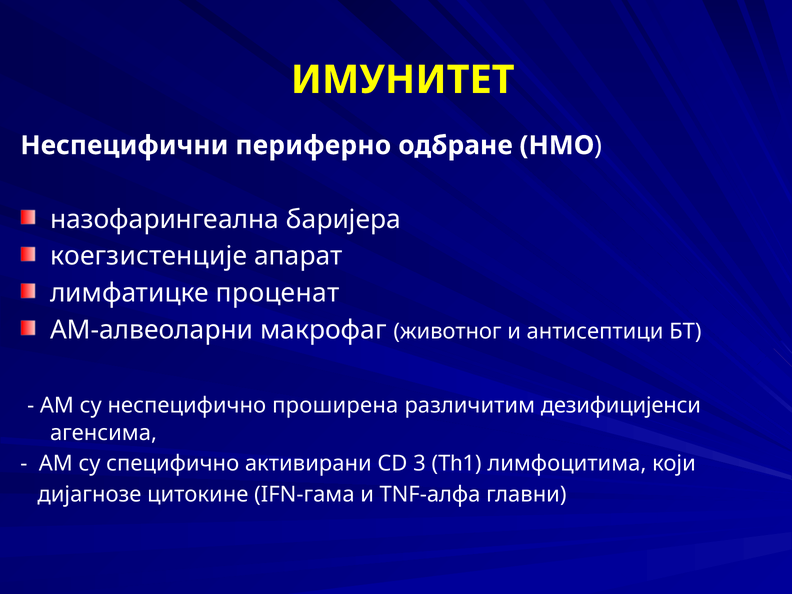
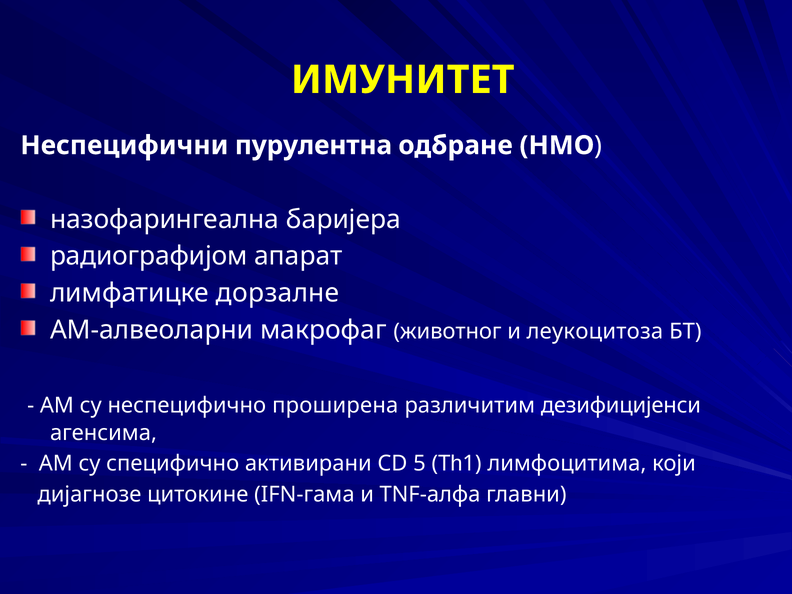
периферно: периферно -> пурулентна (313, 145)
коегзистенције: коегзистенције -> радиографијом (149, 256)
проценат: проценат -> дорзалне (278, 293)
антисептици: антисептици -> леукоцитоза (595, 332)
3: 3 -> 5 (420, 464)
